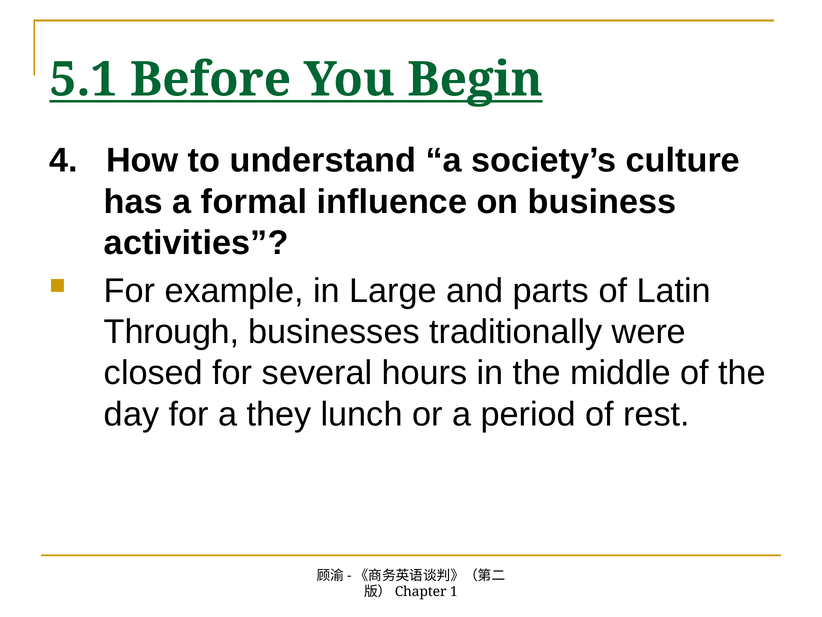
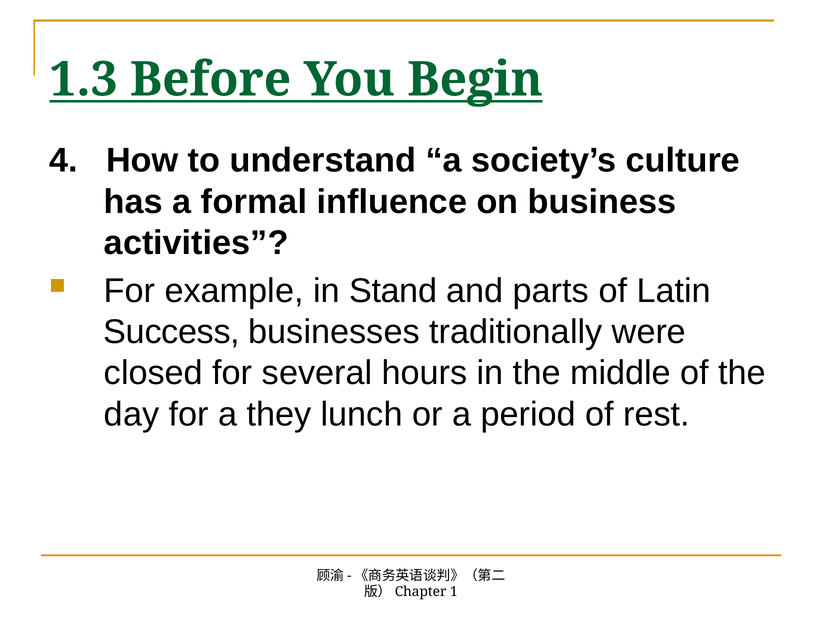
5.1: 5.1 -> 1.3 (83, 80)
Large: Large -> Stand (393, 291)
Through: Through -> Success (172, 332)
